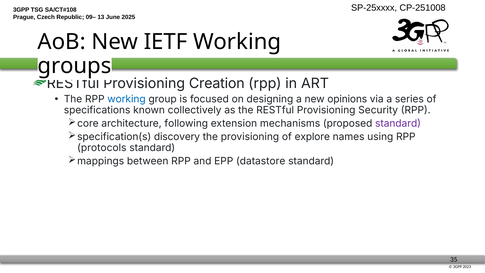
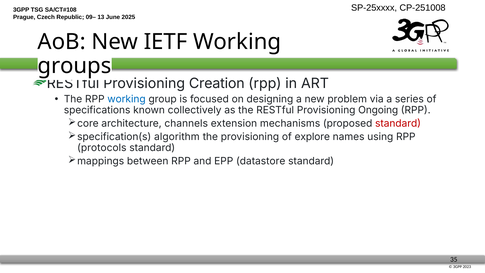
opinions: opinions -> problem (347, 99)
Security: Security -> Ongoing (378, 110)
following: following -> channels (186, 123)
standard colour: purple -> red (398, 123)
discovery: discovery -> algorithm (177, 137)
